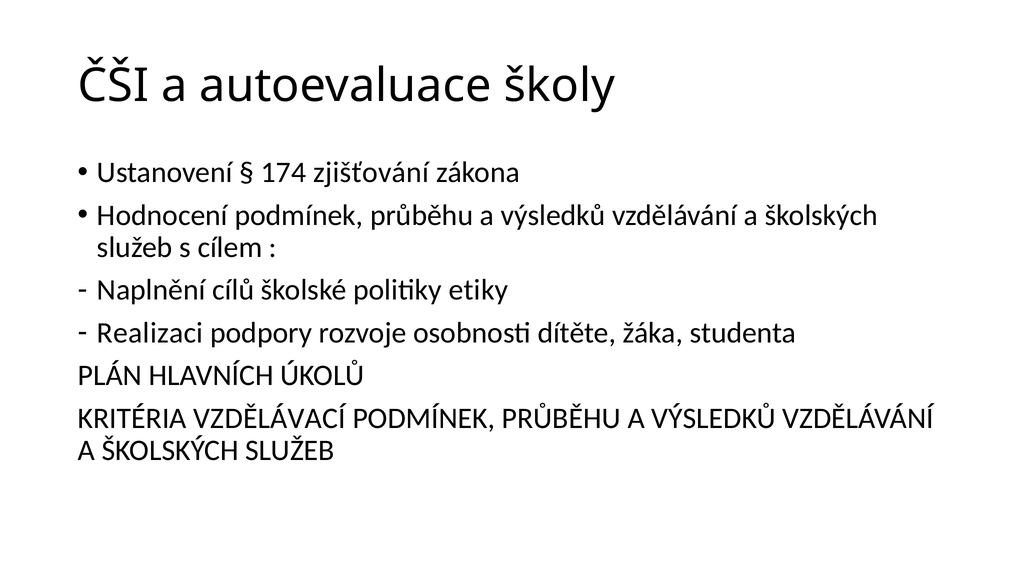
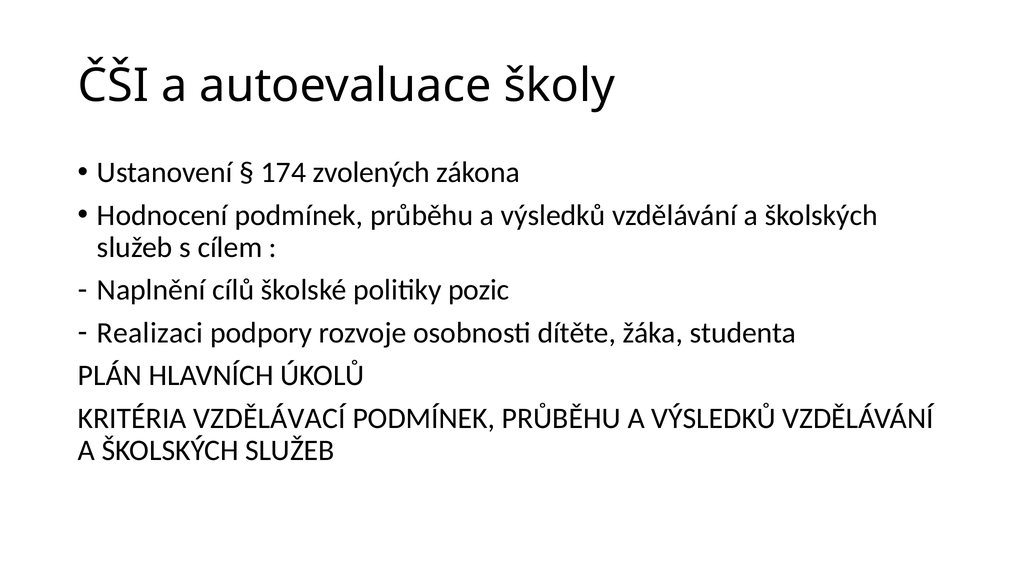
zjišťování: zjišťování -> zvolených (371, 173)
etiky: etiky -> pozic (479, 290)
